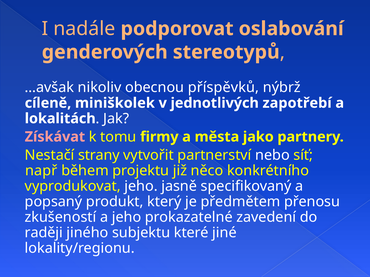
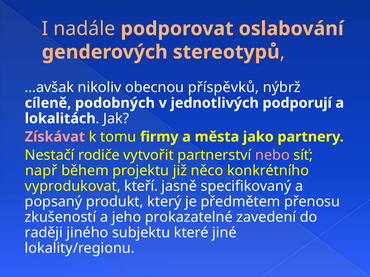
miniškolek: miniškolek -> podobných (115, 103)
zapotřebí: zapotřebí -> podporují (297, 103)
strany: strany -> rodiče (99, 155)
nebo colour: white -> pink (272, 155)
vyprodukovat jeho: jeho -> kteří (141, 186)
